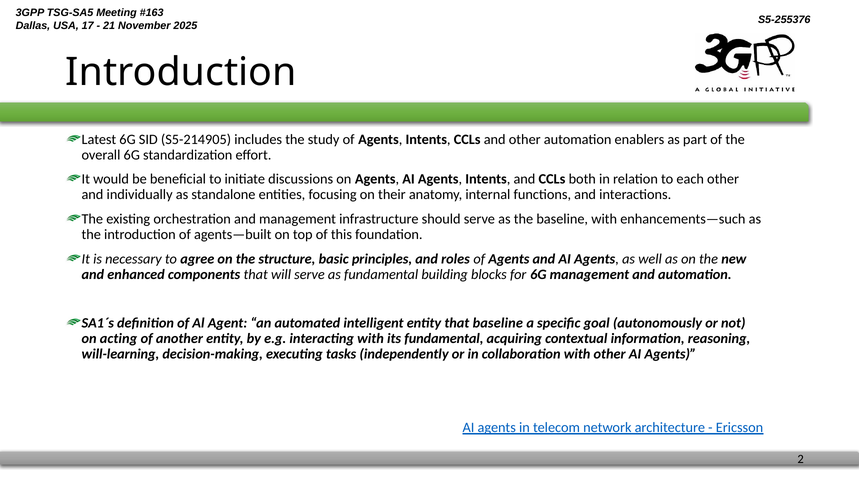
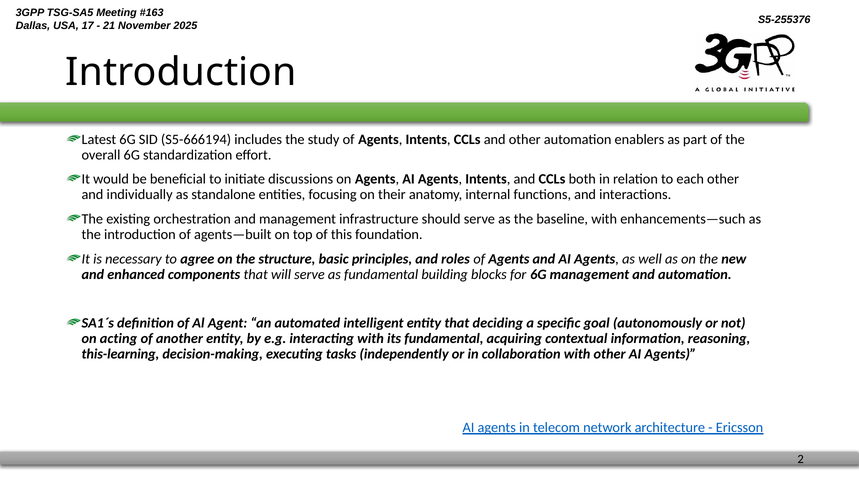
S5-214905: S5-214905 -> S5-666194 (196, 139)
that baseline: baseline -> deciding (498, 323)
will-learning: will-learning -> this-learning (120, 354)
